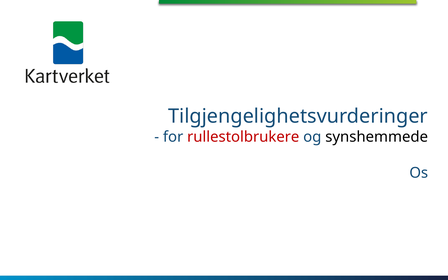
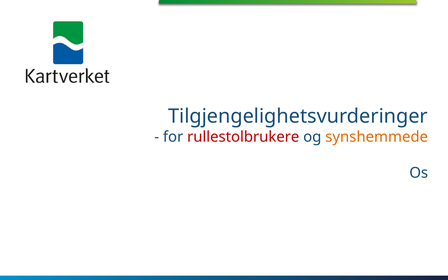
synshemmede colour: black -> orange (377, 137)
